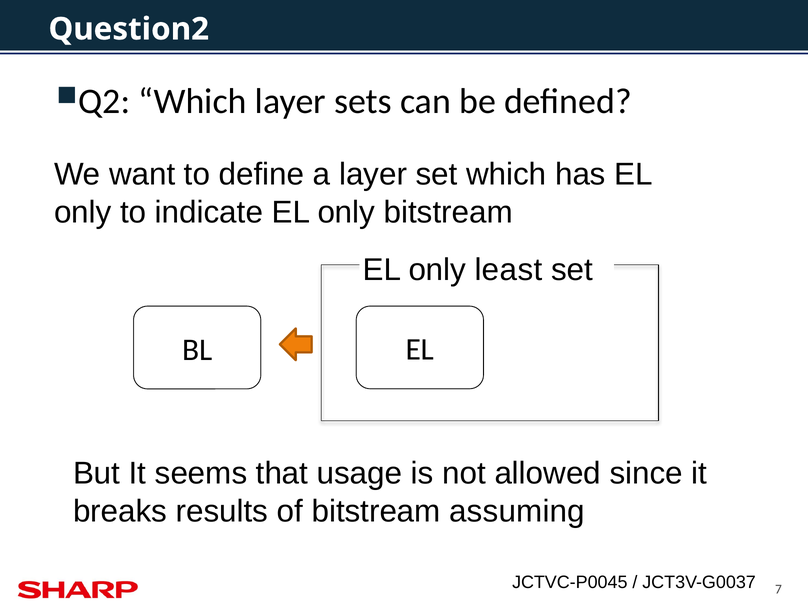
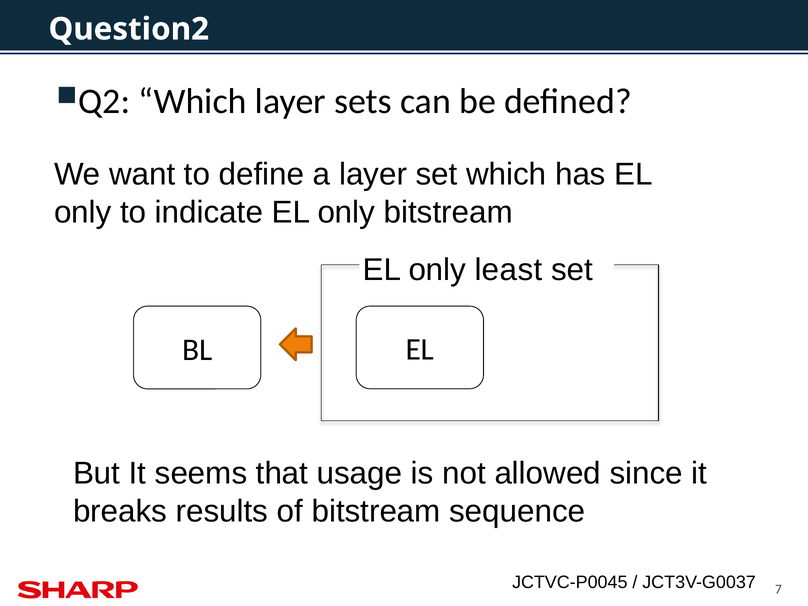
assuming: assuming -> sequence (517, 511)
